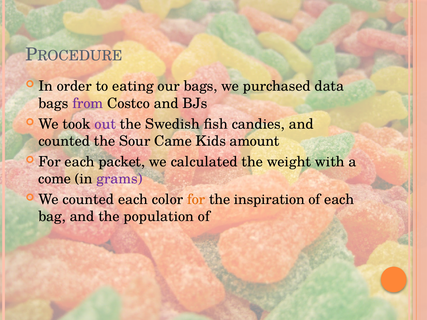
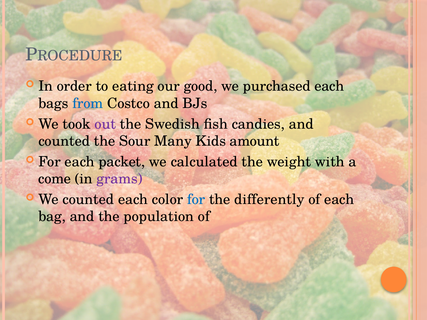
our bags: bags -> good (201, 86)
purchased data: data -> each (329, 86)
from colour: purple -> blue (88, 103)
Came: Came -> Many (173, 141)
for colour: orange -> blue (196, 200)
inspiration: inspiration -> differently (269, 200)
